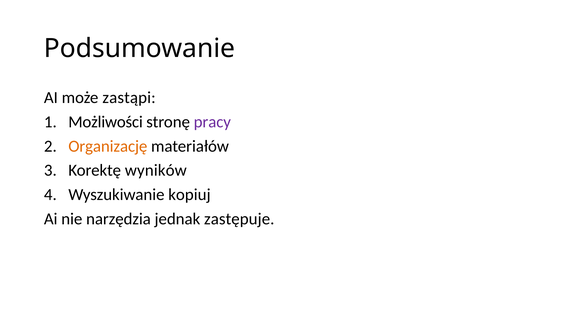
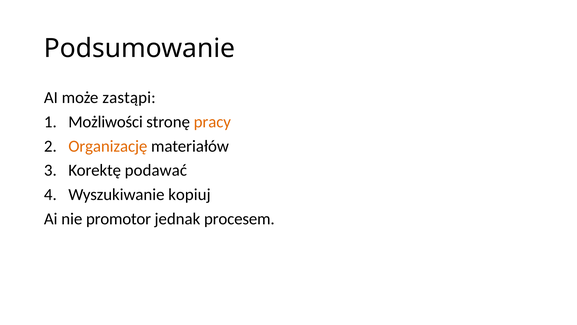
pracy colour: purple -> orange (212, 122)
wyników: wyników -> podawać (156, 170)
narzędzia: narzędzia -> promotor (119, 219)
zastępuje: zastępuje -> procesem (239, 219)
